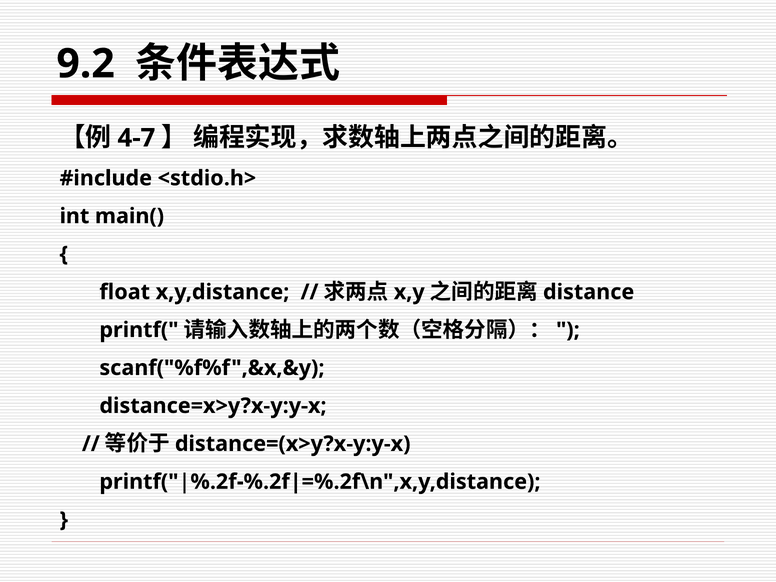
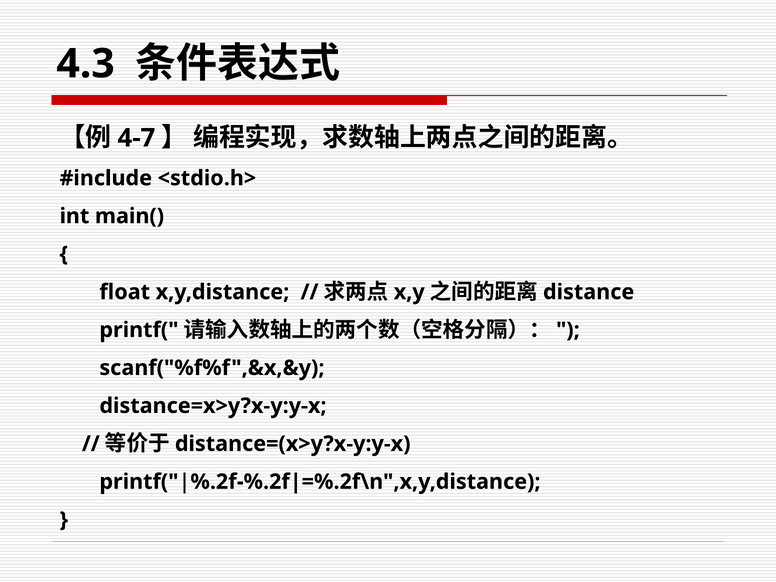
9.2: 9.2 -> 4.3 (86, 64)
